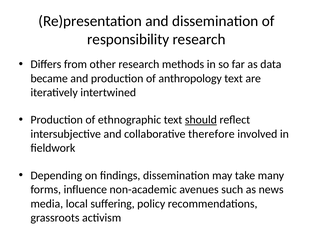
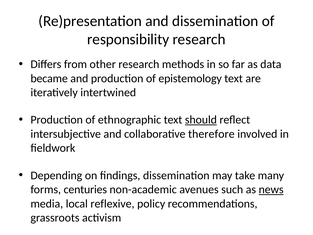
anthropology: anthropology -> epistemology (190, 78)
influence: influence -> centuries (85, 189)
news underline: none -> present (271, 189)
suffering: suffering -> reflexive (112, 203)
